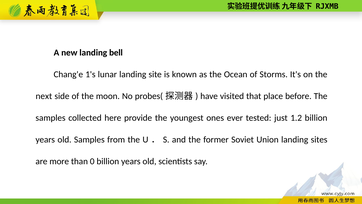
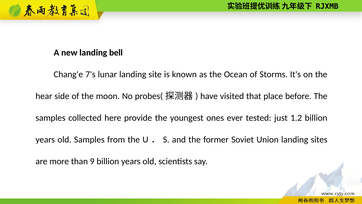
1's: 1's -> 7's (90, 74)
next: next -> hear (44, 96)
0: 0 -> 9 (92, 161)
